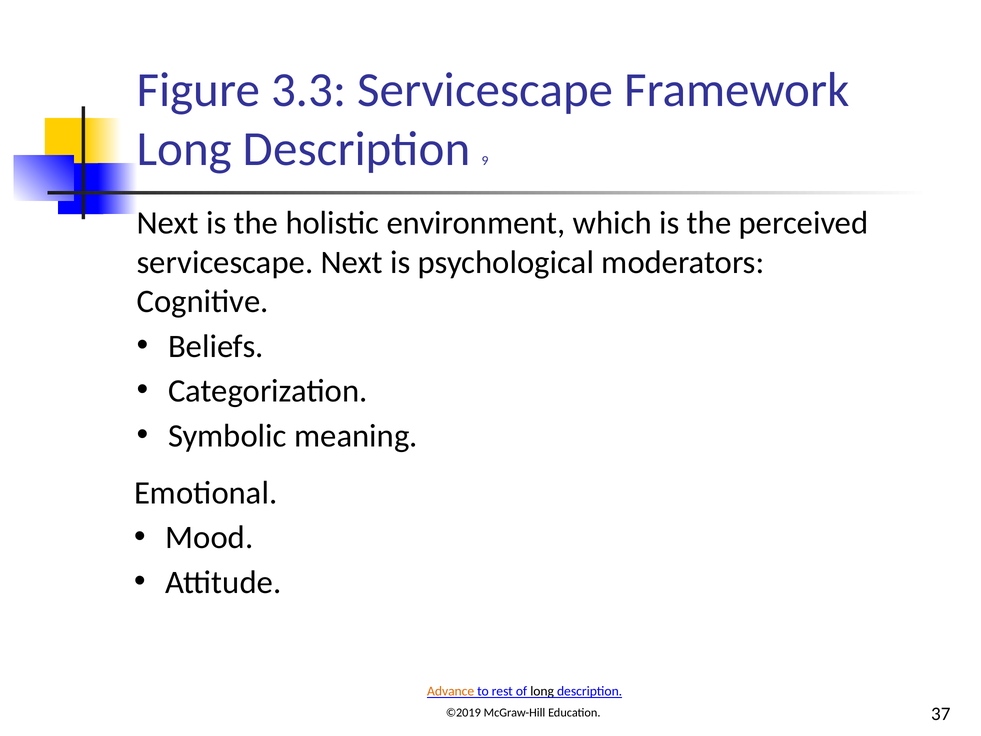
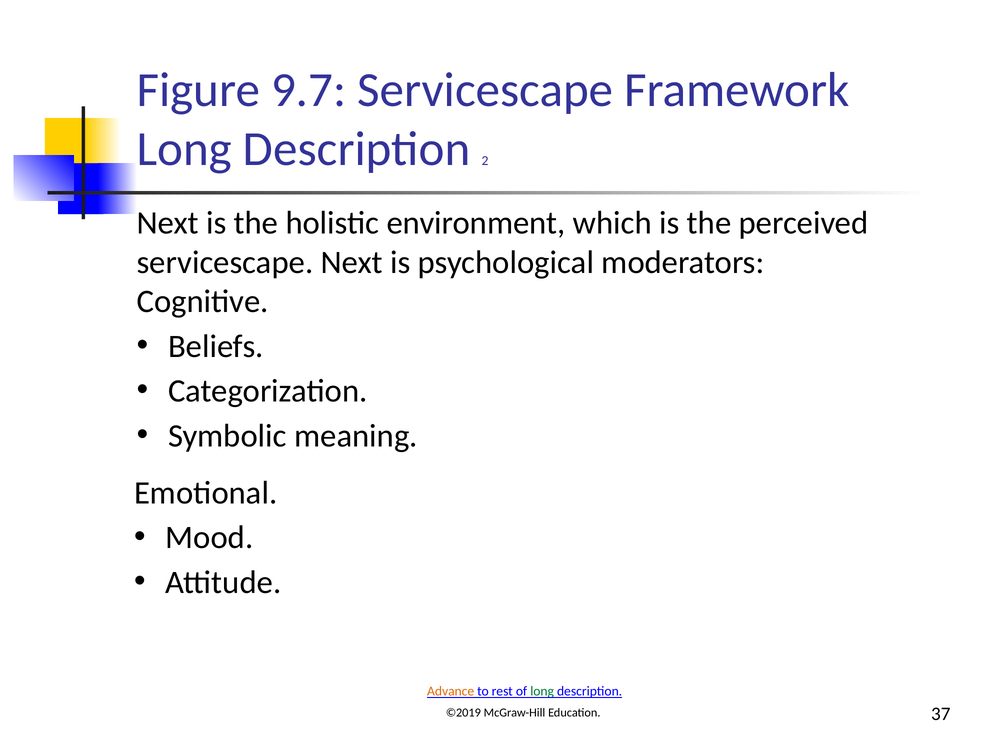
3.3: 3.3 -> 9.7 (309, 90)
9: 9 -> 2 (485, 161)
long colour: black -> green (542, 691)
